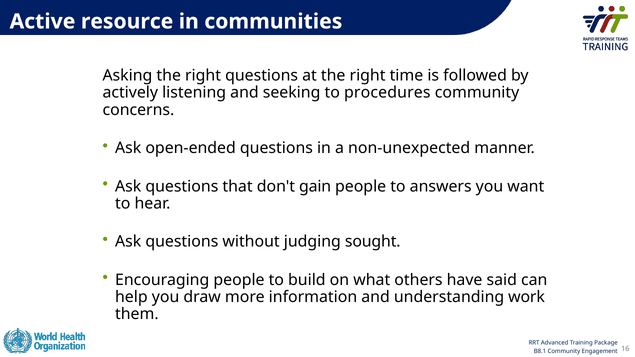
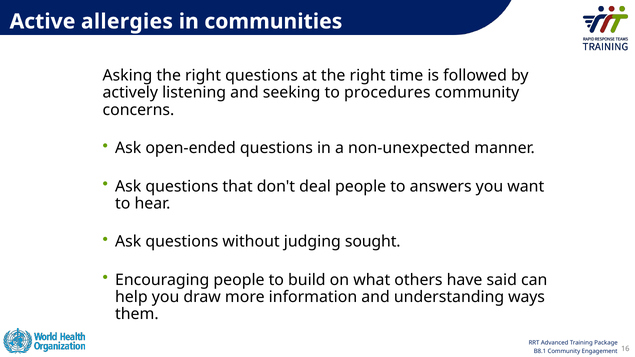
resource: resource -> allergies (127, 21)
gain: gain -> deal (315, 186)
work: work -> ways (527, 297)
